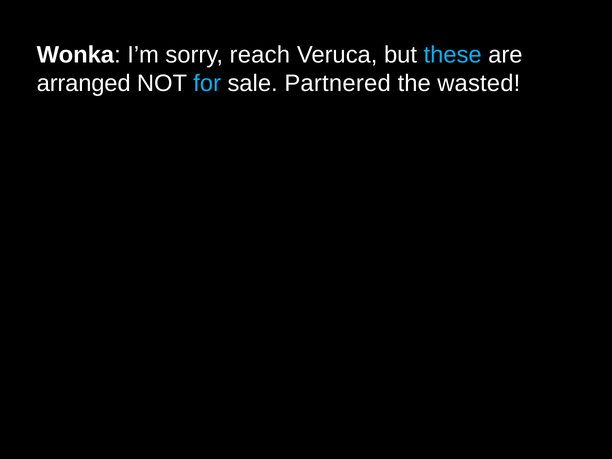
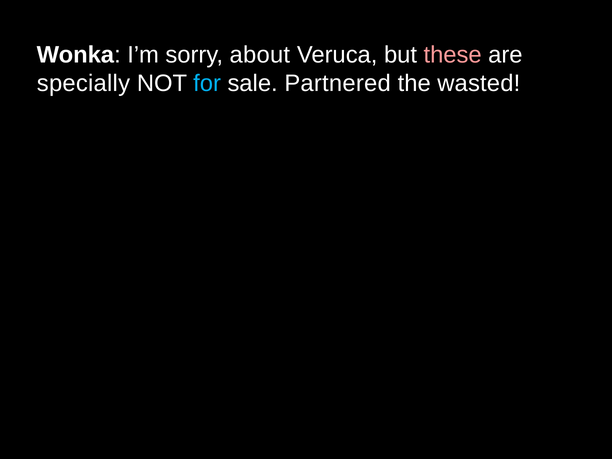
reach: reach -> about (260, 55)
these colour: light blue -> pink (453, 55)
arranged: arranged -> specially (83, 83)
